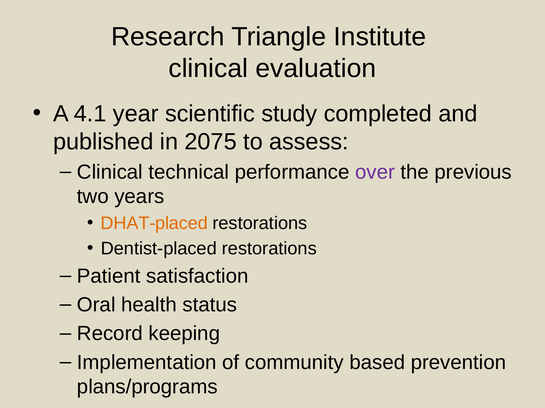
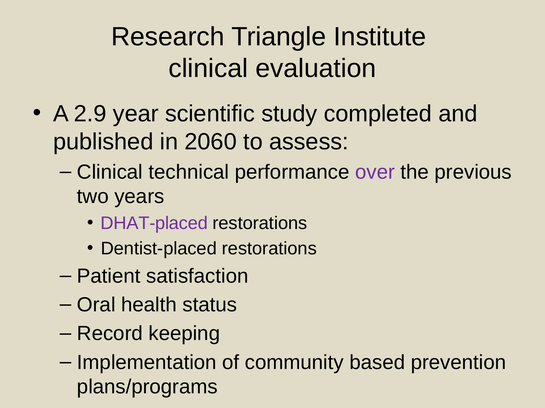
4.1: 4.1 -> 2.9 (90, 114)
2075: 2075 -> 2060 (211, 142)
DHAT-placed colour: orange -> purple (154, 224)
